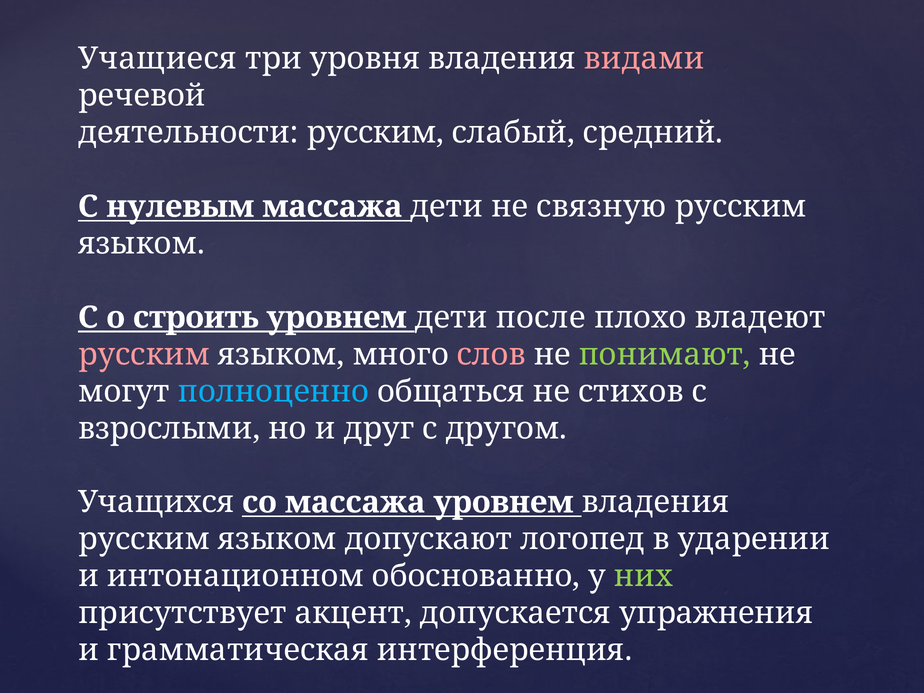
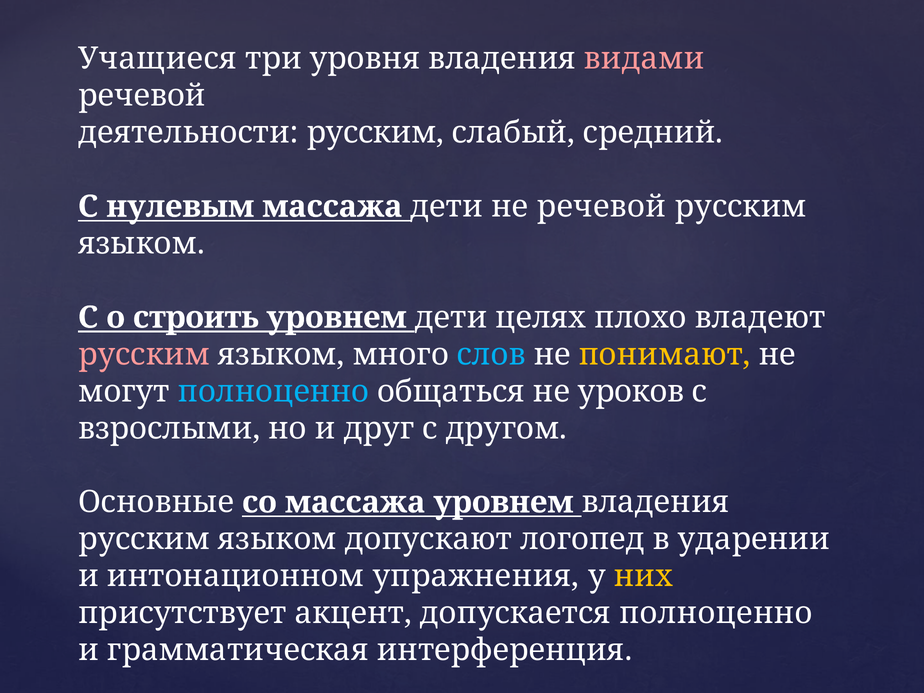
не связную: связную -> речевой (601, 207)
после: после -> целях (541, 317)
слов colour: pink -> light blue (491, 354)
понимают colour: light green -> yellow (665, 354)
стихов: стихов -> уроков (631, 391)
Учащихся: Учащихся -> Основные (156, 502)
обоснованно: обоснованно -> упражнения (476, 576)
них colour: light green -> yellow (643, 576)
допускается упражнения: упражнения -> полноценно (716, 613)
